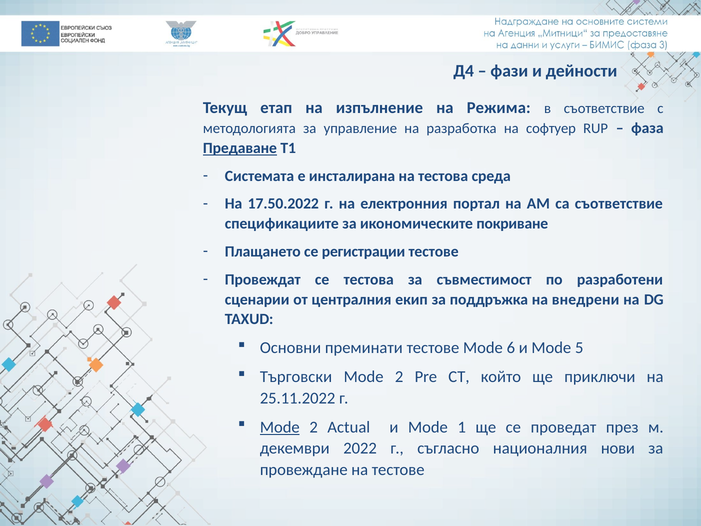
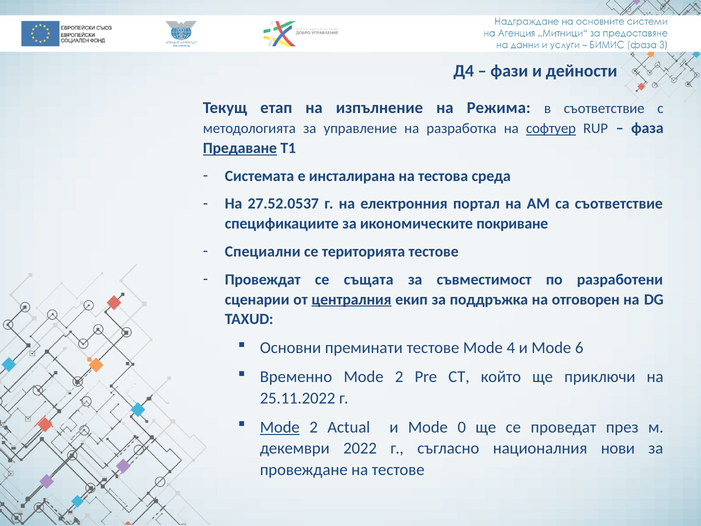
софтуер underline: none -> present (551, 129)
17.50.2022: 17.50.2022 -> 27.52.0537 (283, 204)
Плащането: Плащането -> Специални (263, 251)
регистрации: регистрации -> територията (364, 251)
се тестова: тестова -> същата (369, 279)
централния underline: none -> present (352, 299)
внедрени: внедрени -> отговорен (586, 299)
6: 6 -> 4 (511, 348)
5: 5 -> 6 (579, 348)
Търговски: Търговски -> Временно (296, 377)
1: 1 -> 0 (462, 427)
